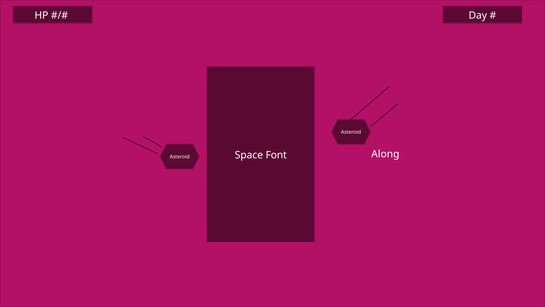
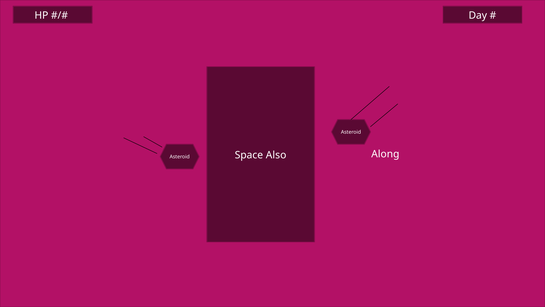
Font: Font -> Also (276, 155)
